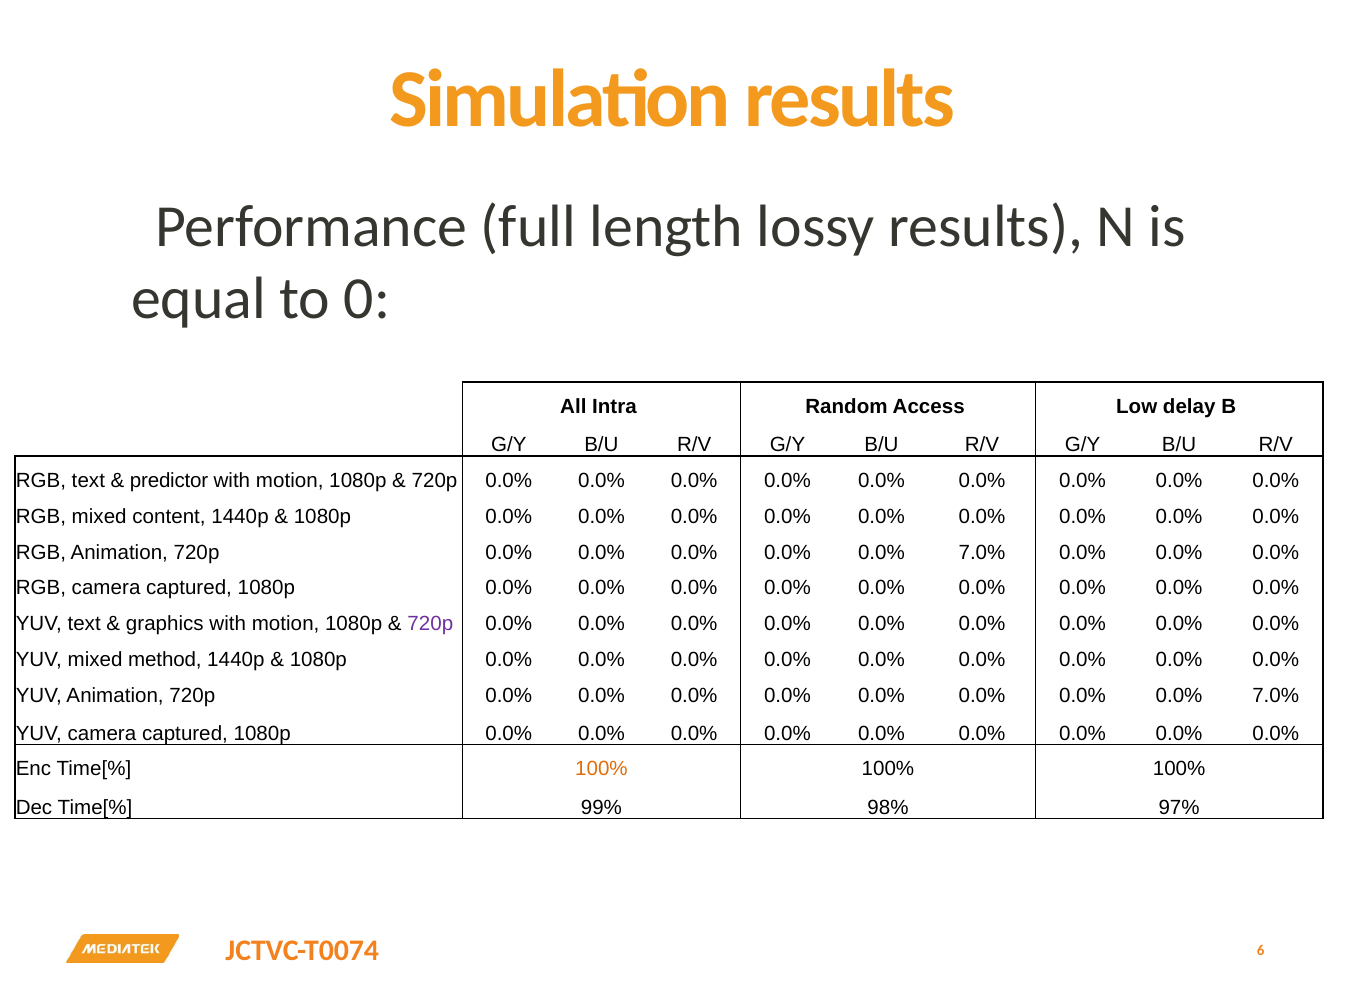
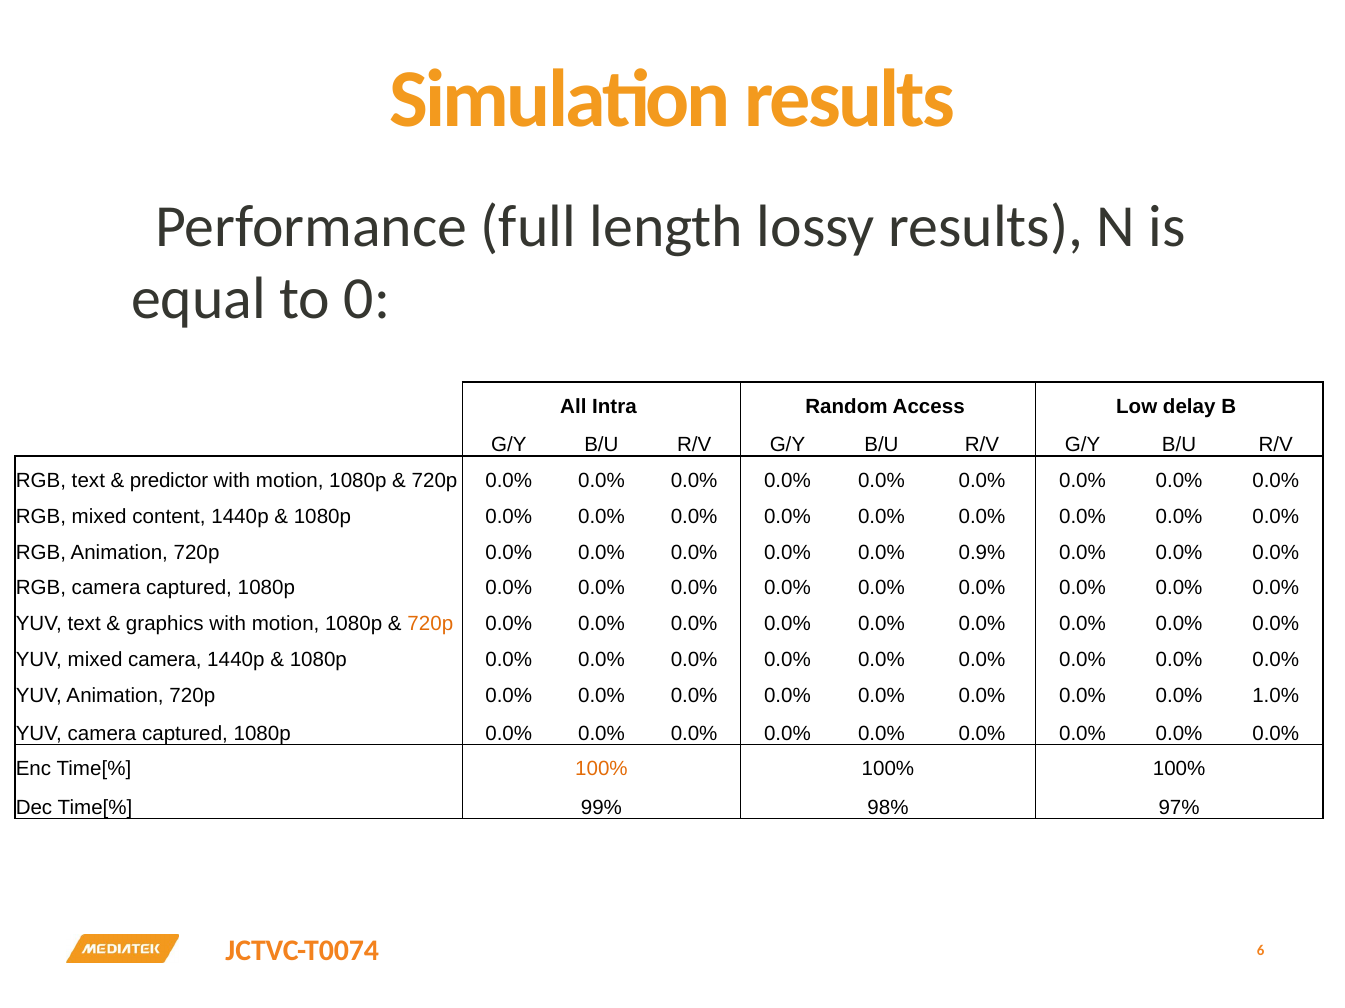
7.0%: 7.0% -> 0.9% (982, 553)
720p colour: purple -> orange (430, 624)
mixed method: method -> camera (165, 660)
7.0%: 7.0% -> 1.0% (1276, 696)
